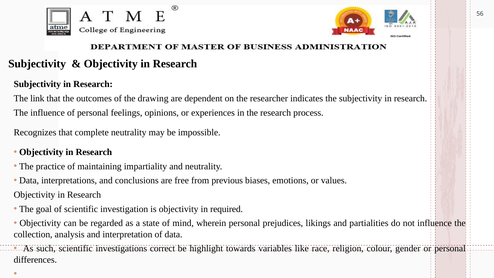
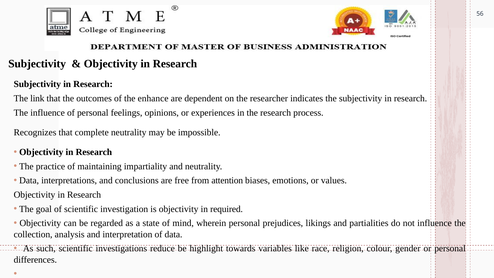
drawing: drawing -> enhance (153, 98)
previous: previous -> attention (227, 181)
correct: correct -> reduce (162, 248)
